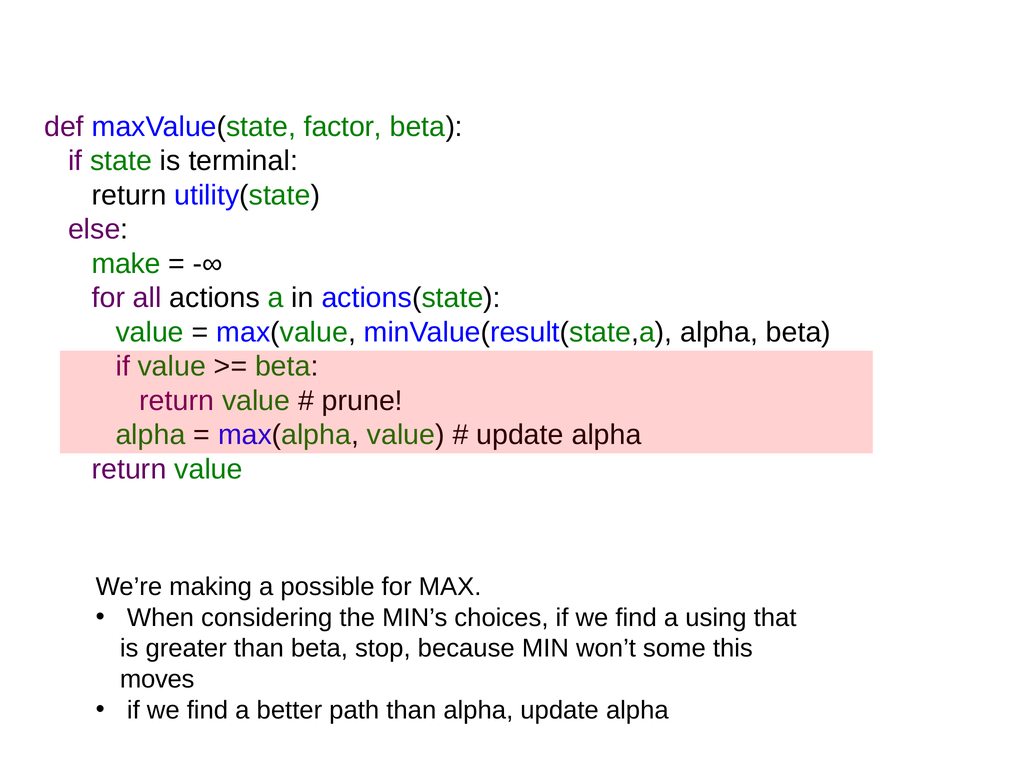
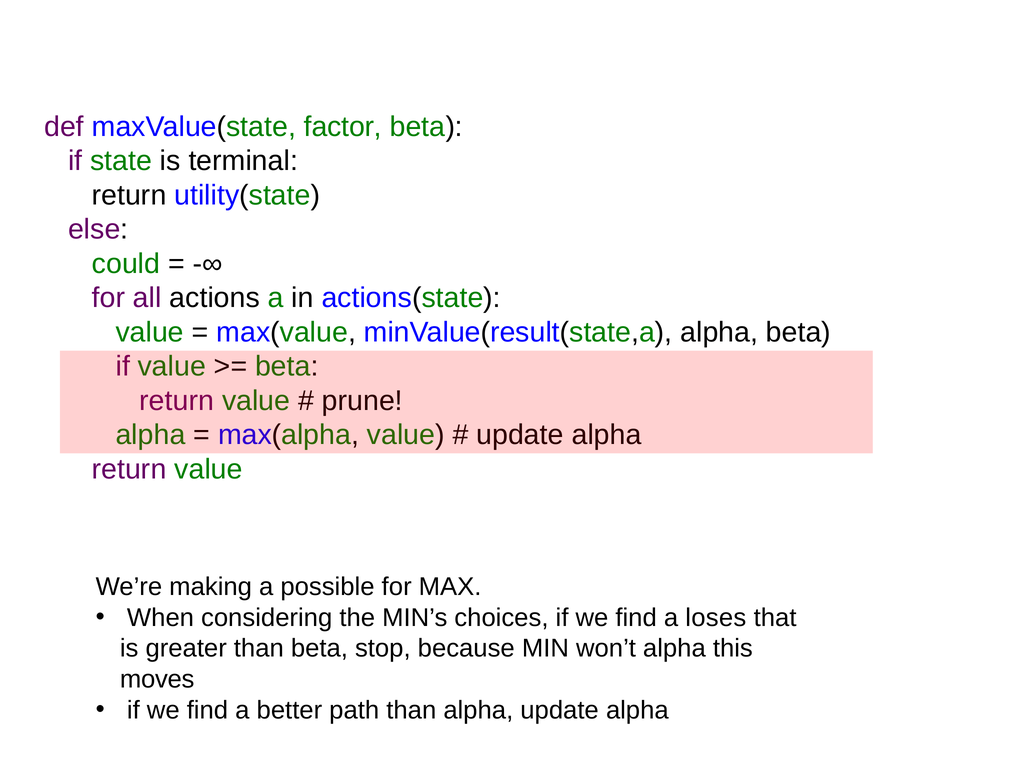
make: make -> could (126, 264)
using: using -> loses (716, 618)
won’t some: some -> alpha (674, 649)
